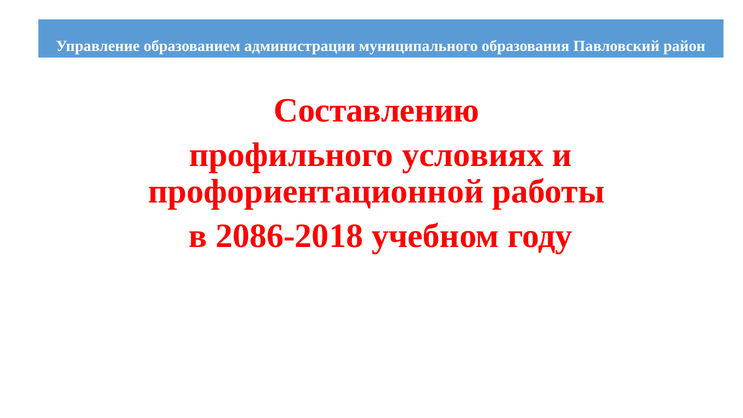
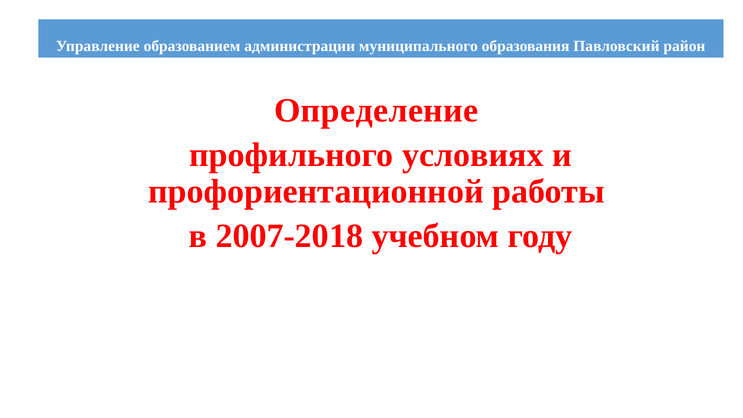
Составлению: Составлению -> Определение (376, 110)
2086-2018: 2086-2018 -> 2007-2018 (289, 236)
